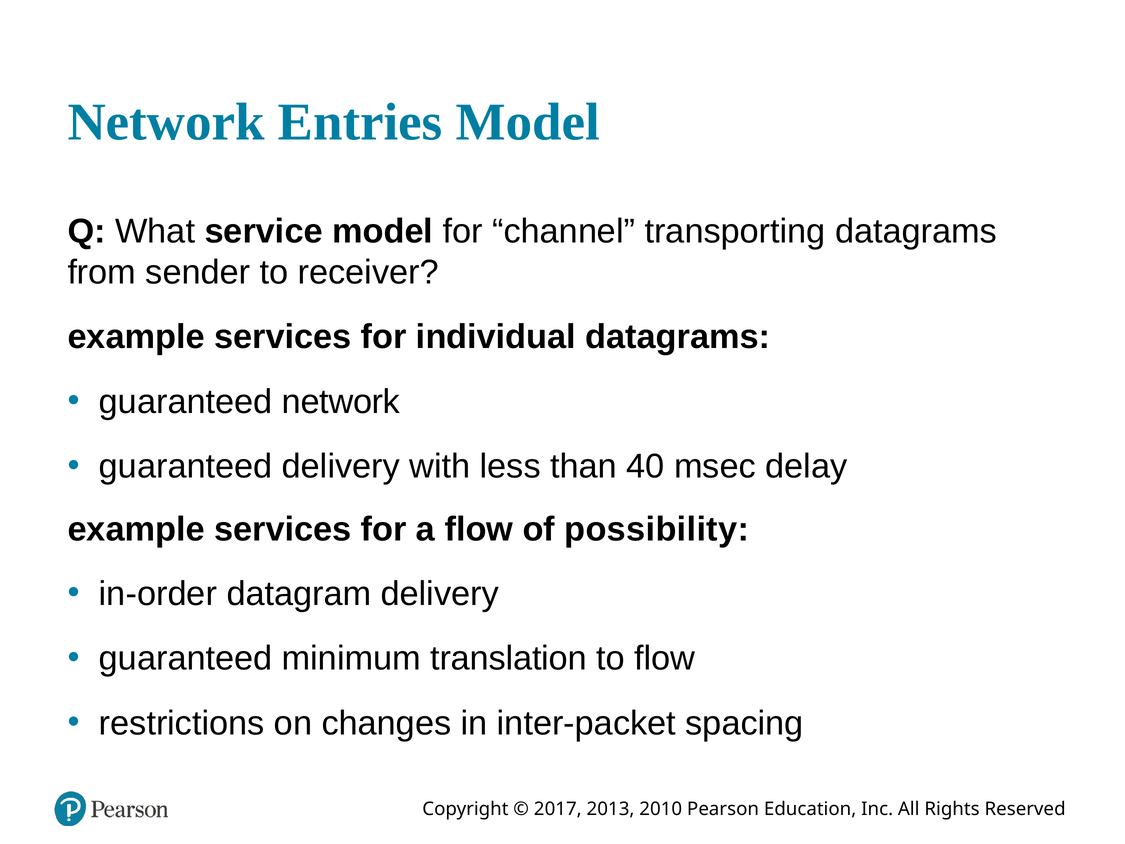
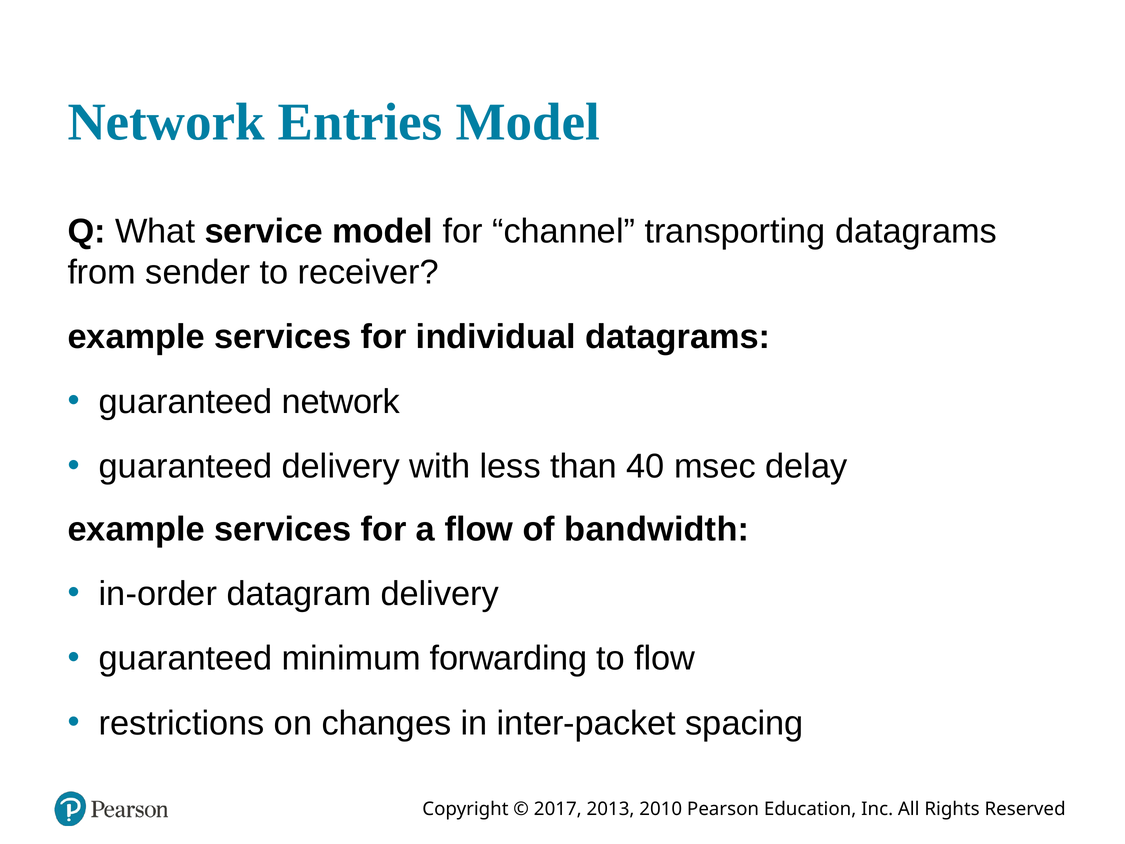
possibility: possibility -> bandwidth (657, 529)
translation: translation -> forwarding (509, 658)
